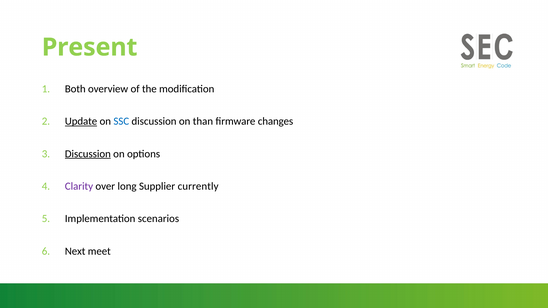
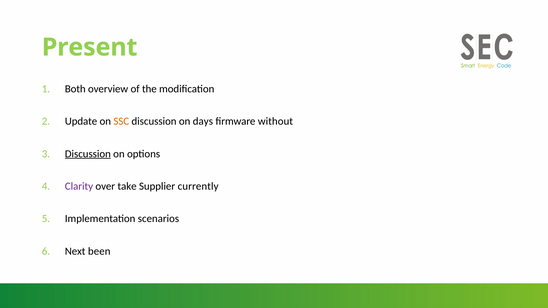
Update underline: present -> none (81, 121)
SSC colour: blue -> orange (121, 121)
than: than -> days (203, 121)
changes: changes -> without (275, 121)
long: long -> take (127, 186)
meet: meet -> been (99, 251)
